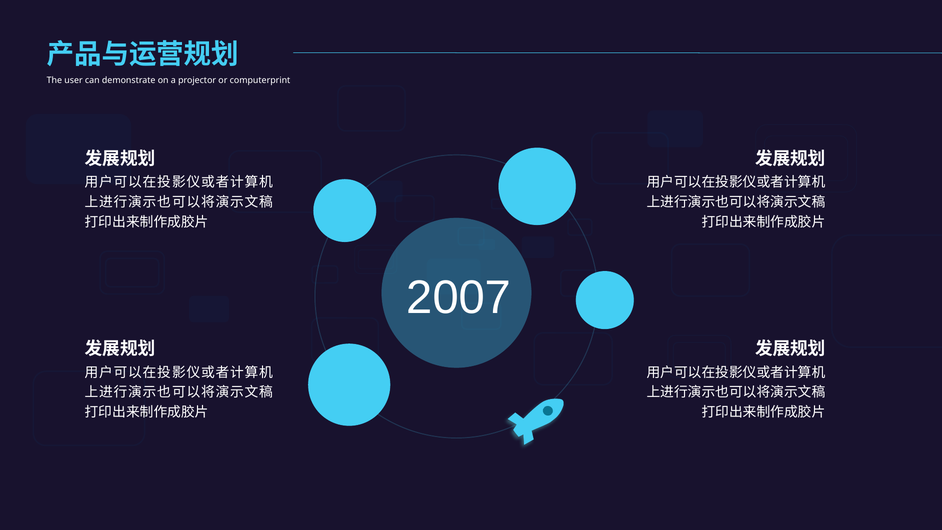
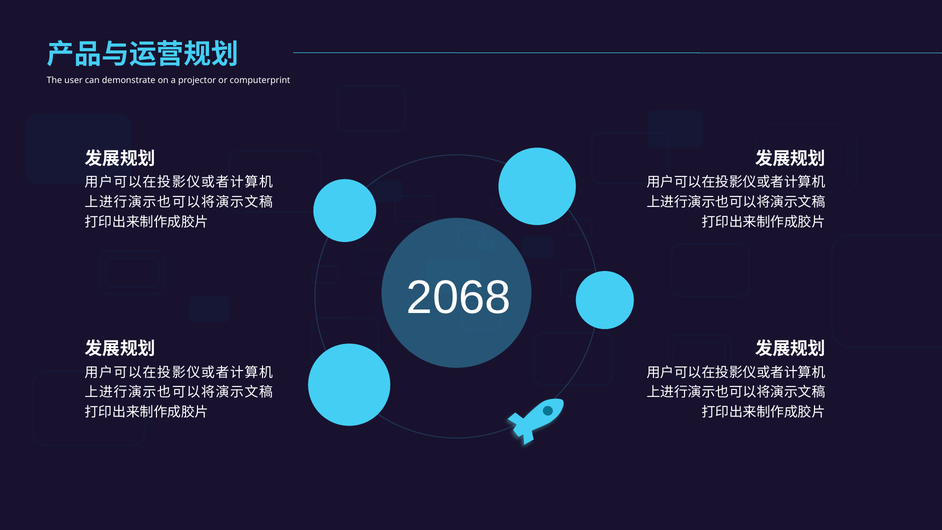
2007: 2007 -> 2068 (459, 297)
